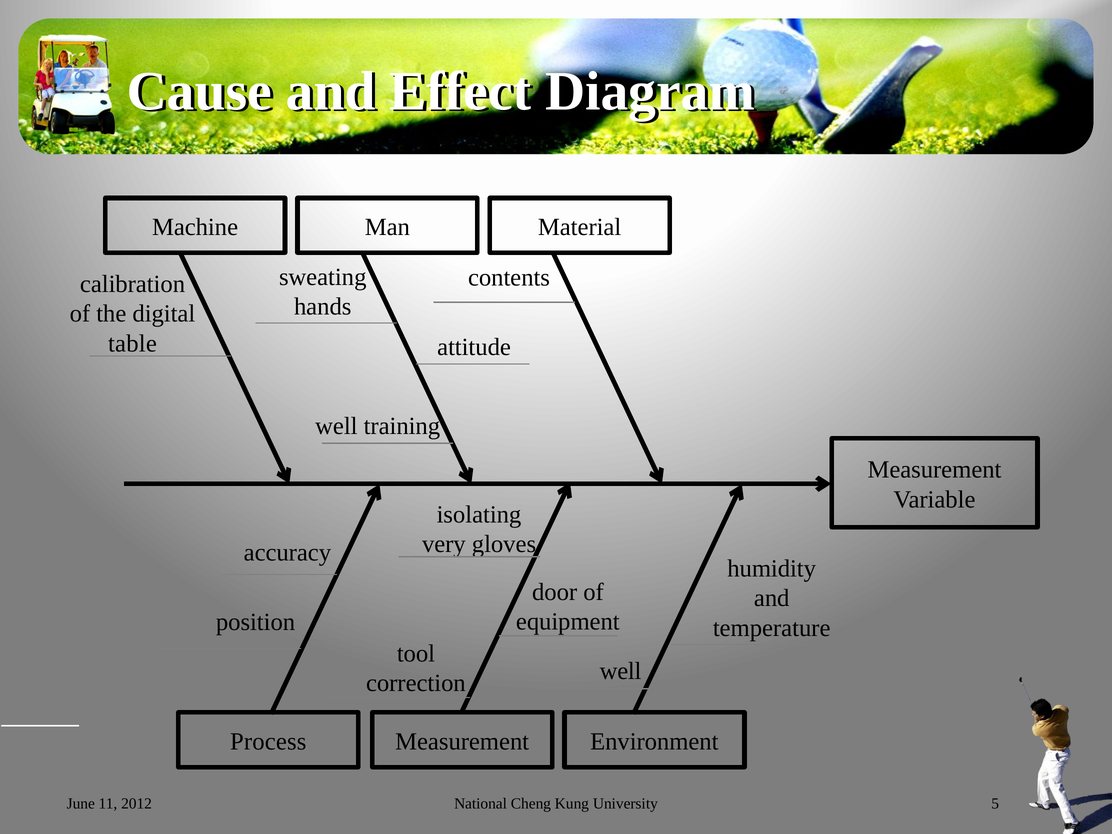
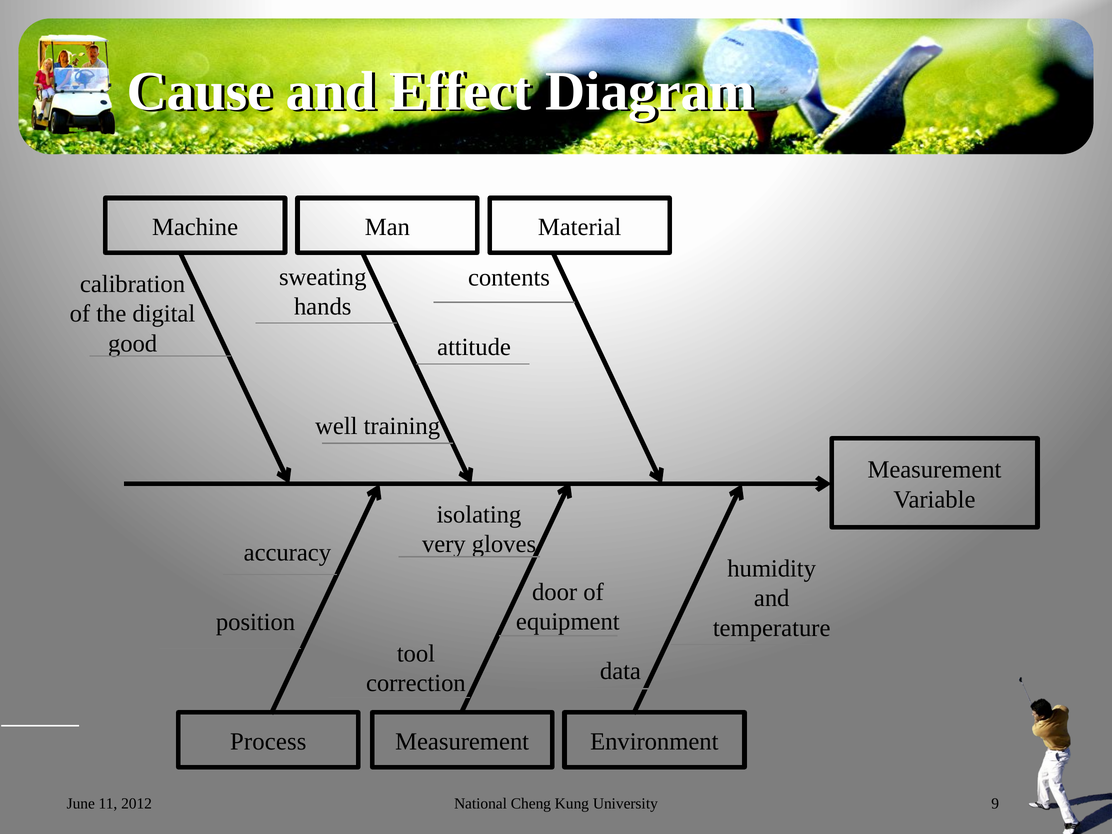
table: table -> good (133, 343)
correction well: well -> data (620, 671)
5: 5 -> 9 (995, 804)
